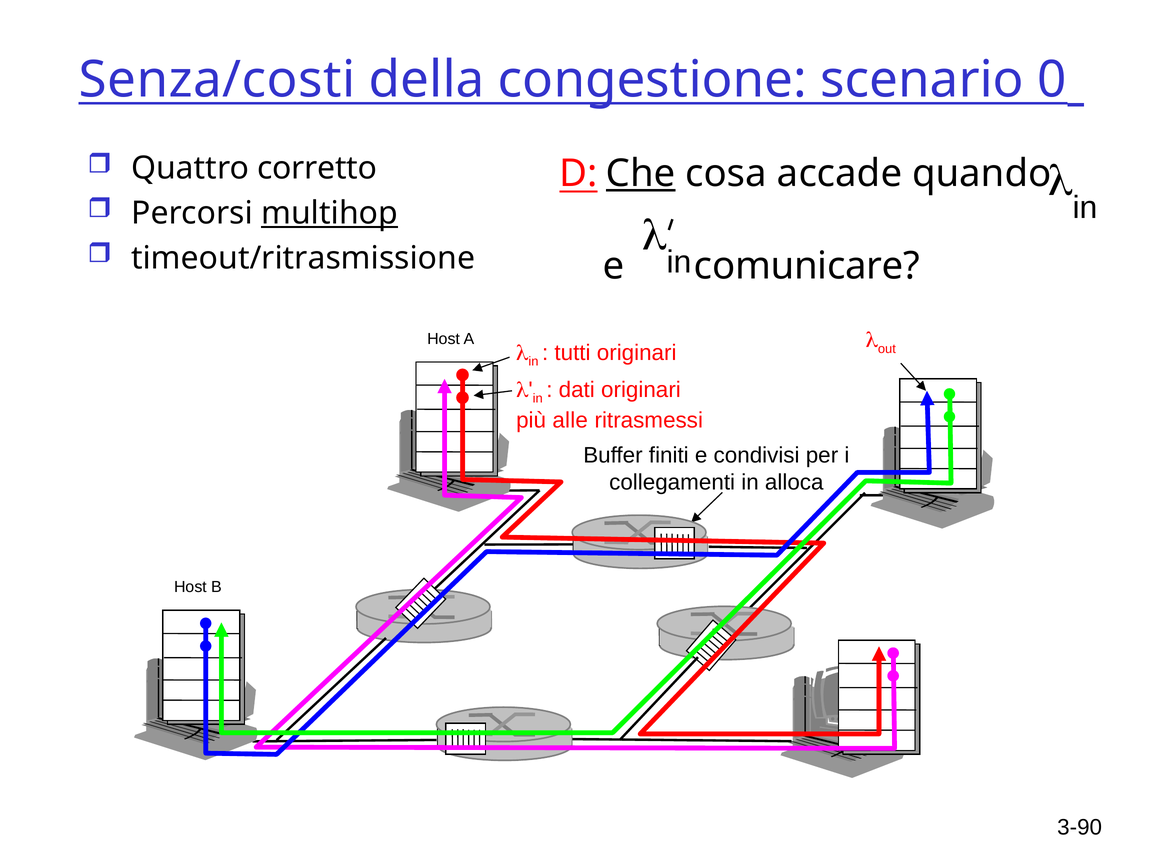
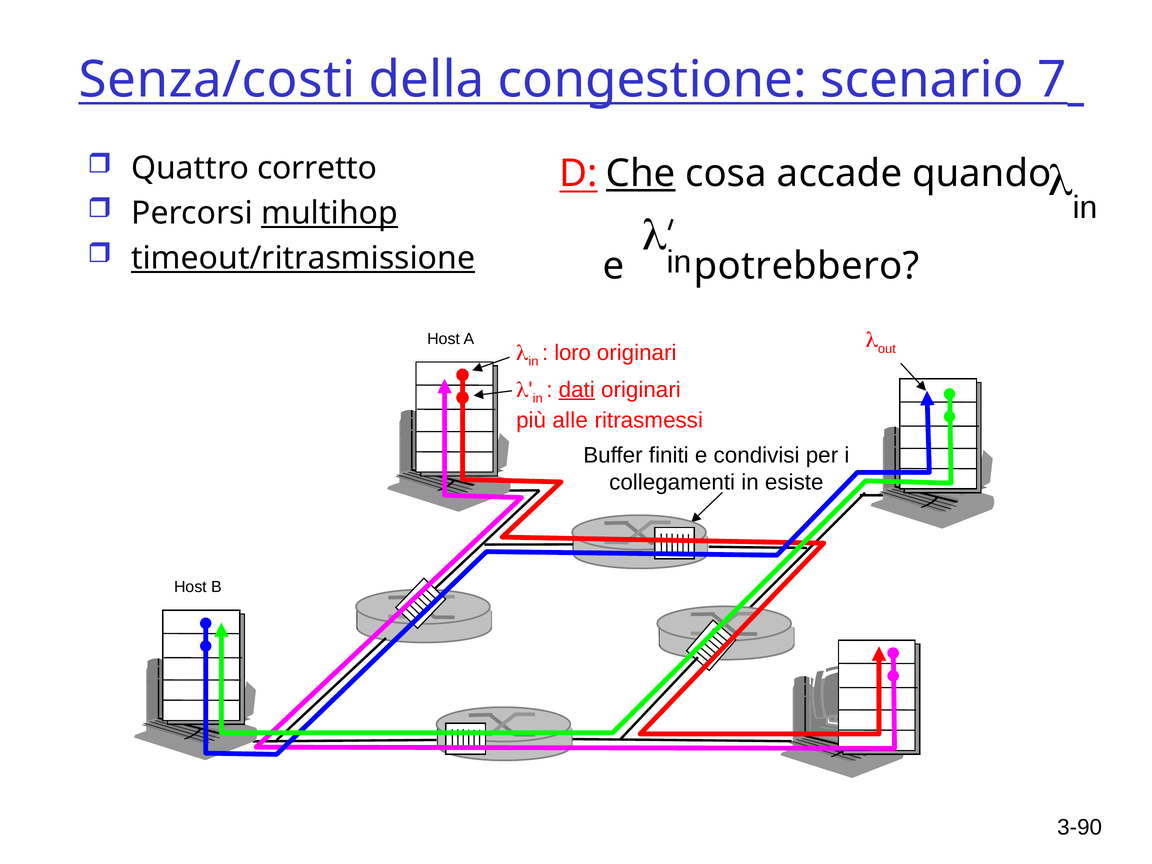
0: 0 -> 7 (1052, 80)
timeout/ritrasmissione underline: none -> present (303, 258)
comunicare: comunicare -> potrebbero (807, 266)
tutti: tutti -> loro (573, 353)
dati underline: none -> present (577, 390)
alloca: alloca -> esiste (794, 482)
